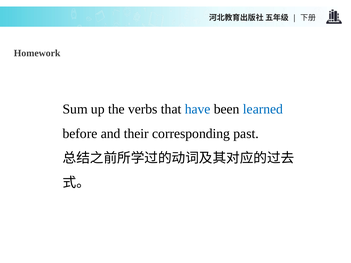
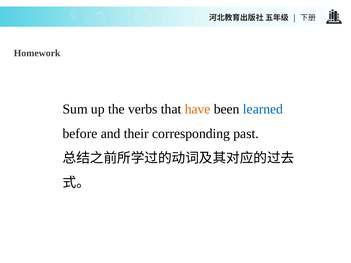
have colour: blue -> orange (198, 109)
